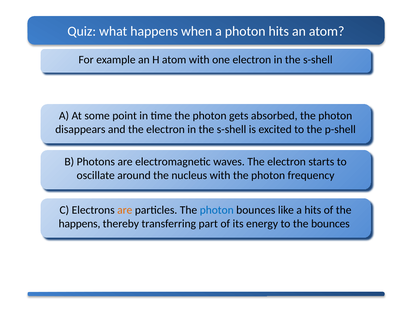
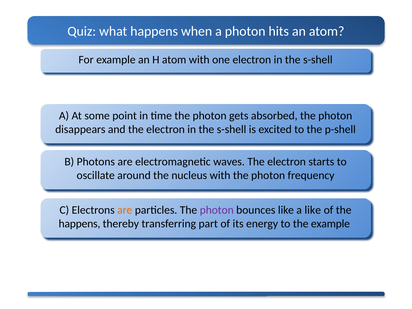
photon colour: blue -> purple (217, 210)
a hits: hits -> like (313, 210)
the bounces: bounces -> example (330, 224)
